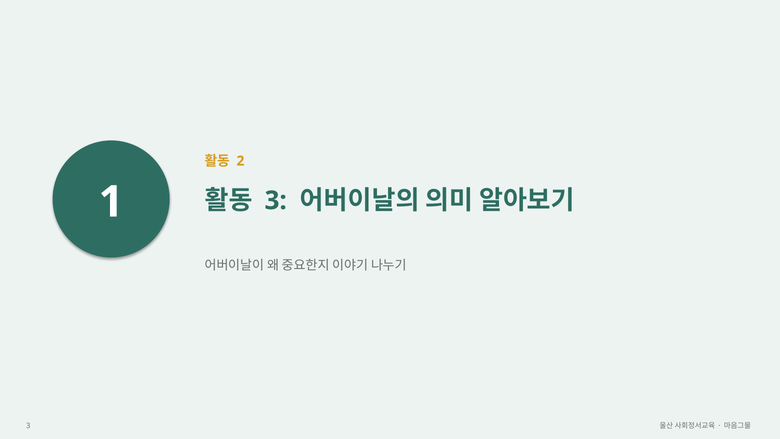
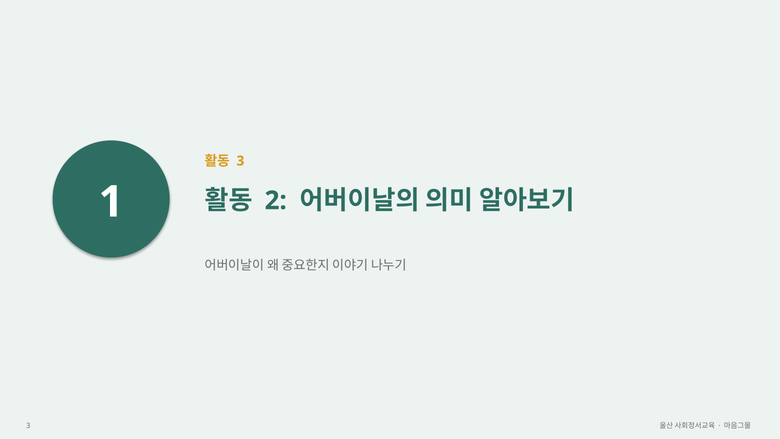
2: 2 -> 3 (240, 161)
3: 3 -> 2 (276, 200)
